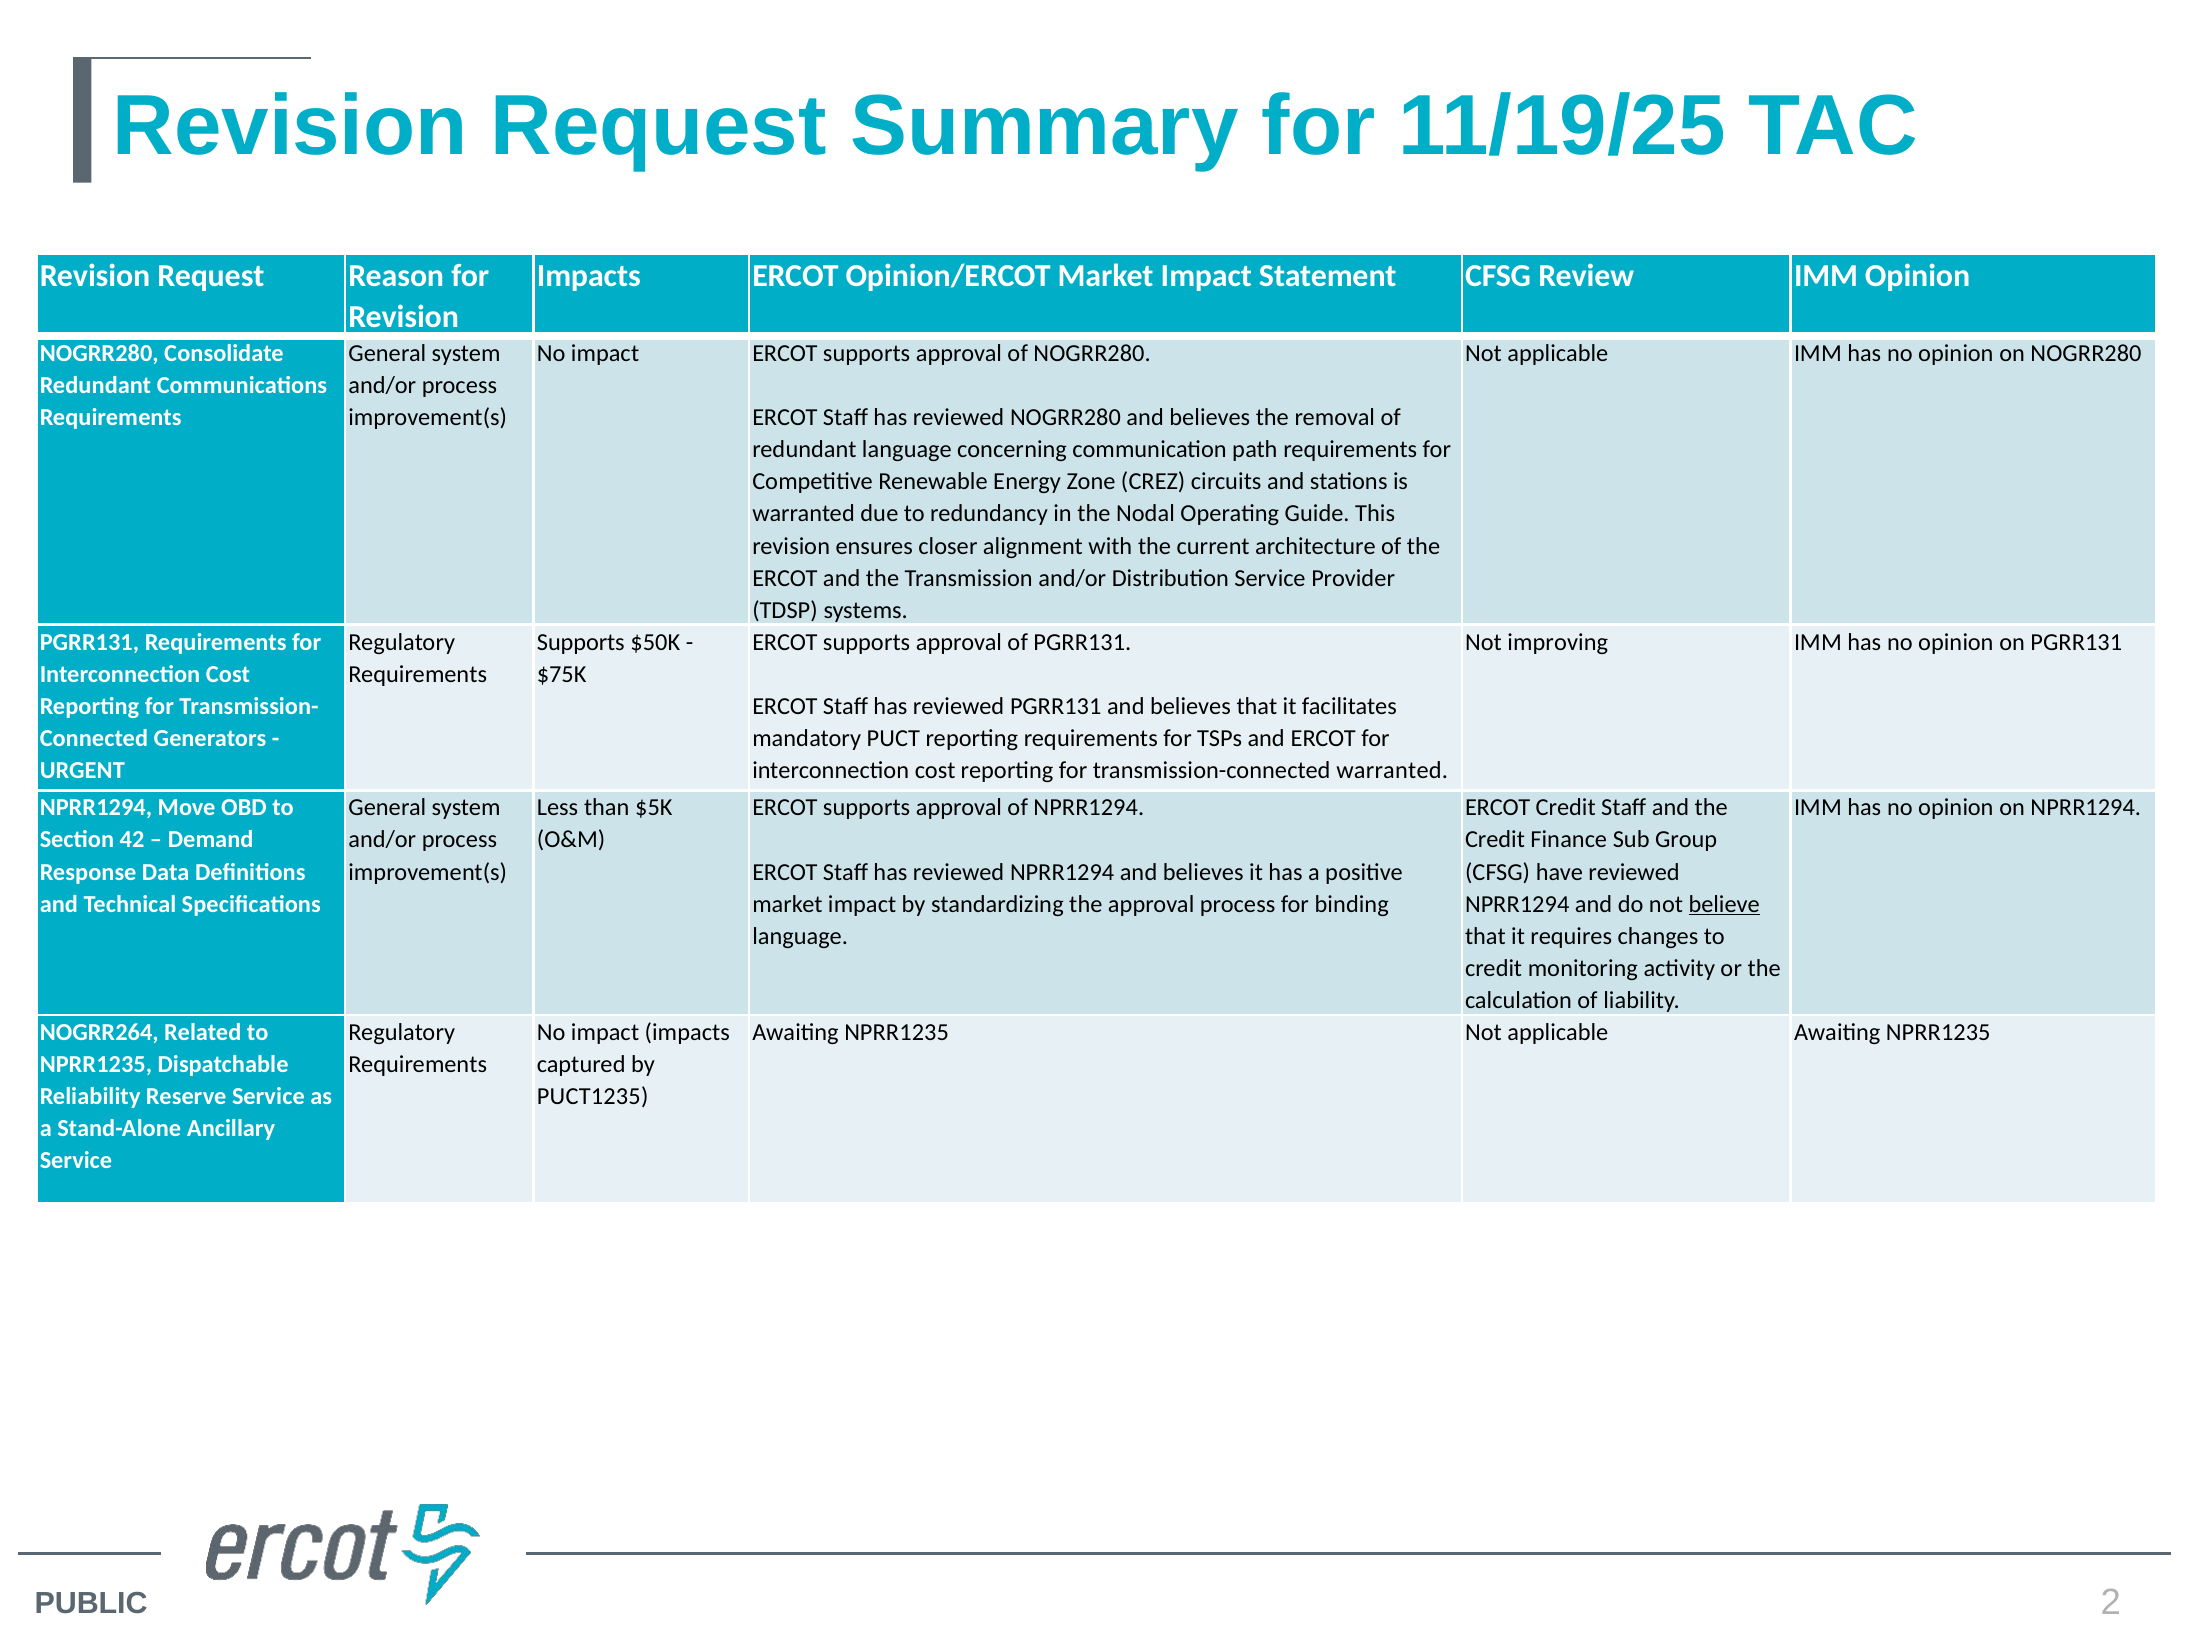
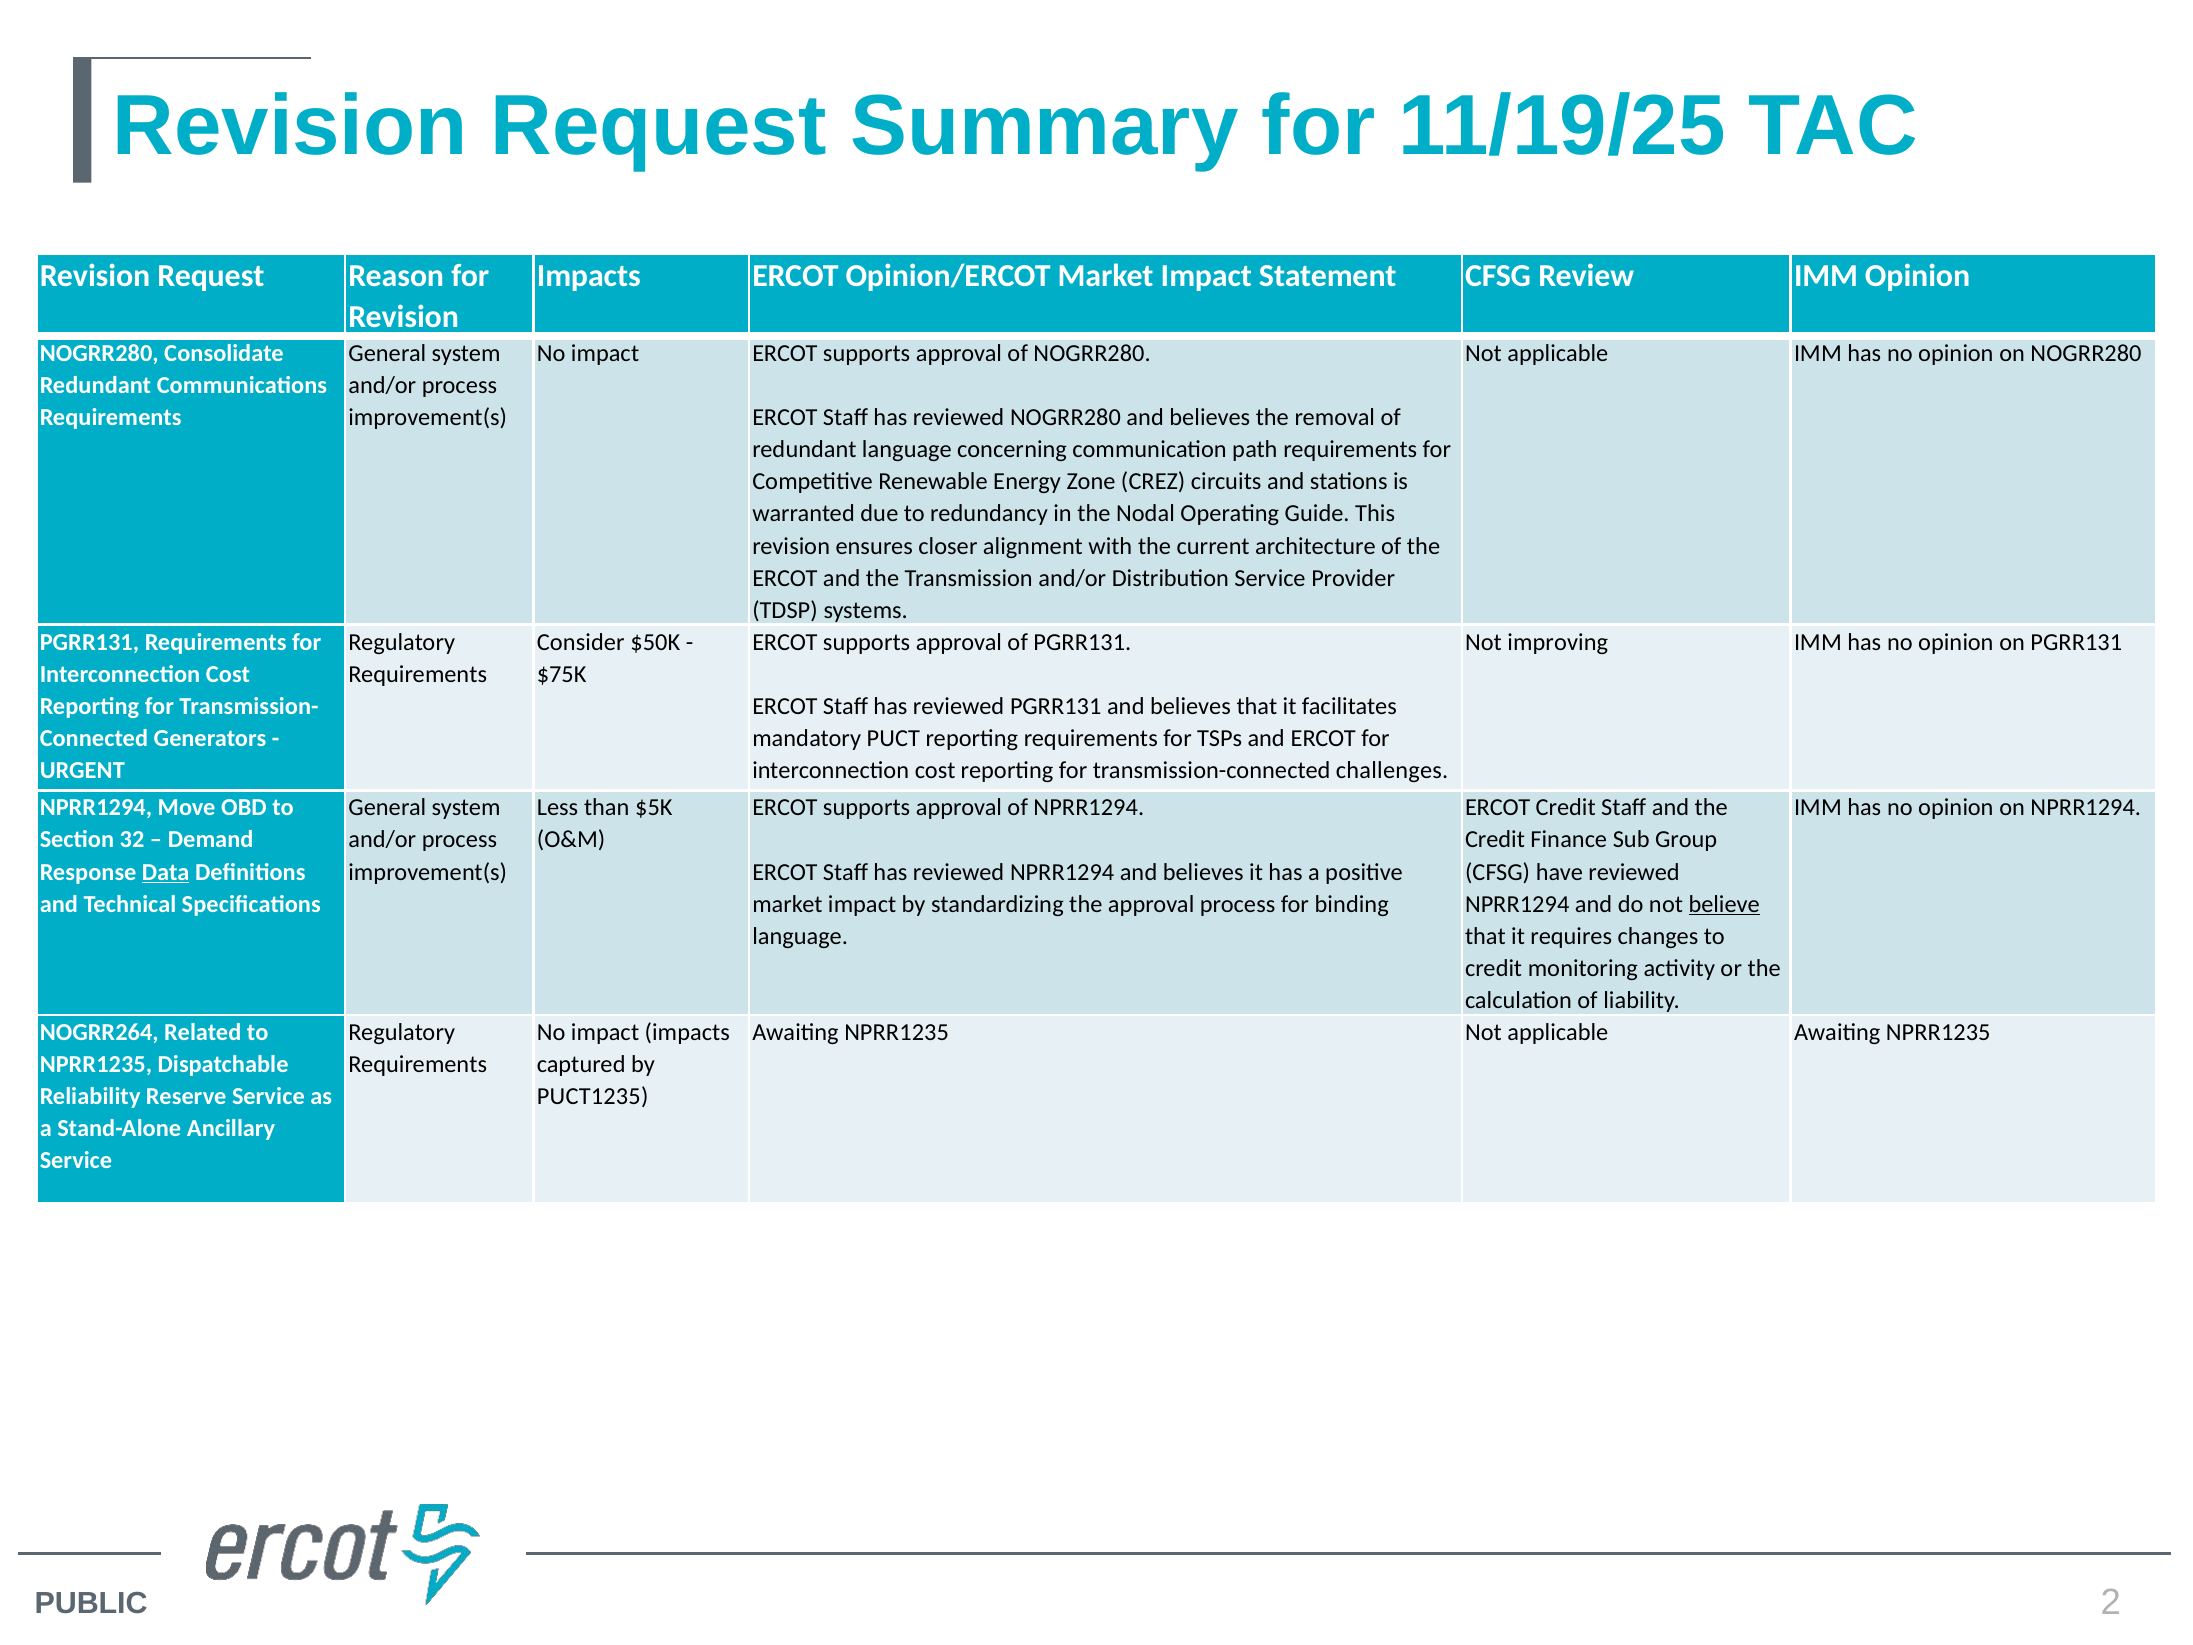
Supports: Supports -> Consider (581, 642)
transmission-connected warranted: warranted -> challenges (1392, 770)
42: 42 -> 32 (132, 840)
Data underline: none -> present (166, 872)
